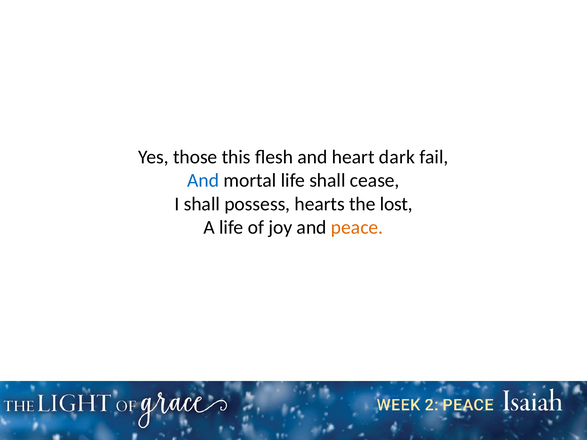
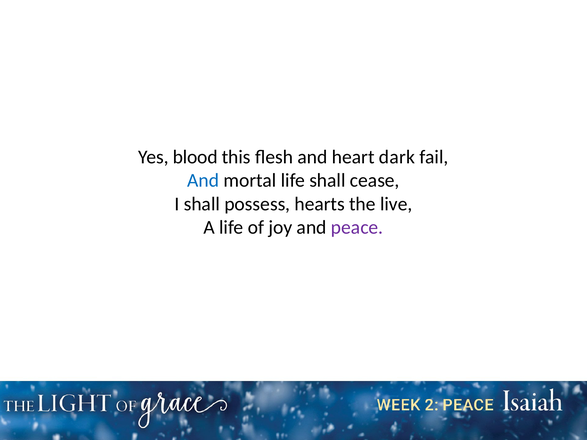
those: those -> blood (195, 157)
lost: lost -> live (396, 204)
peace colour: orange -> purple (357, 228)
